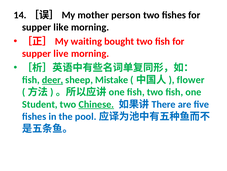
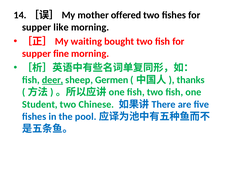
person: person -> offered (126, 15)
live: live -> fine (61, 53)
Mistake: Mistake -> Germen (112, 80)
flower: flower -> thanks (191, 80)
Chinese underline: present -> none (96, 104)
